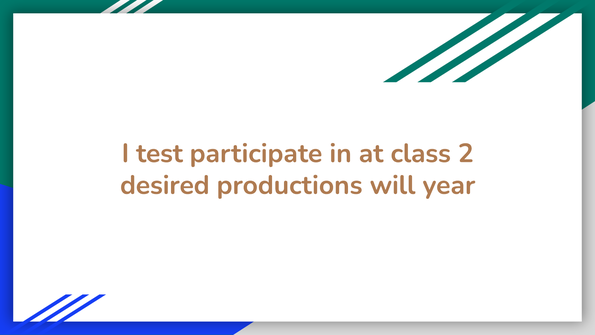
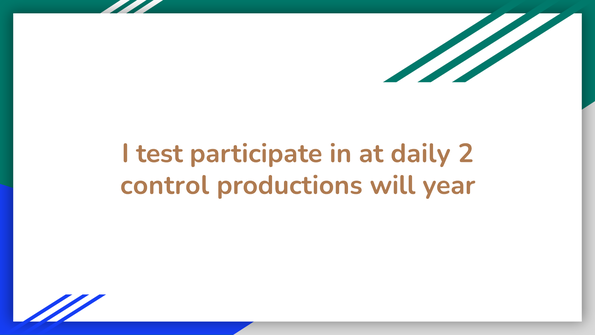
class: class -> daily (421, 153)
desired: desired -> control (165, 185)
